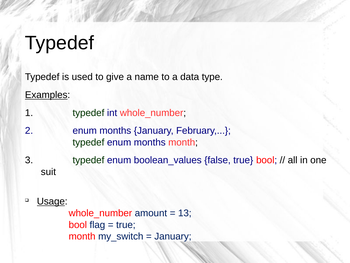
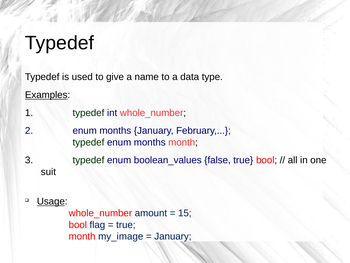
13: 13 -> 15 (185, 213)
my_switch: my_switch -> my_image (121, 236)
